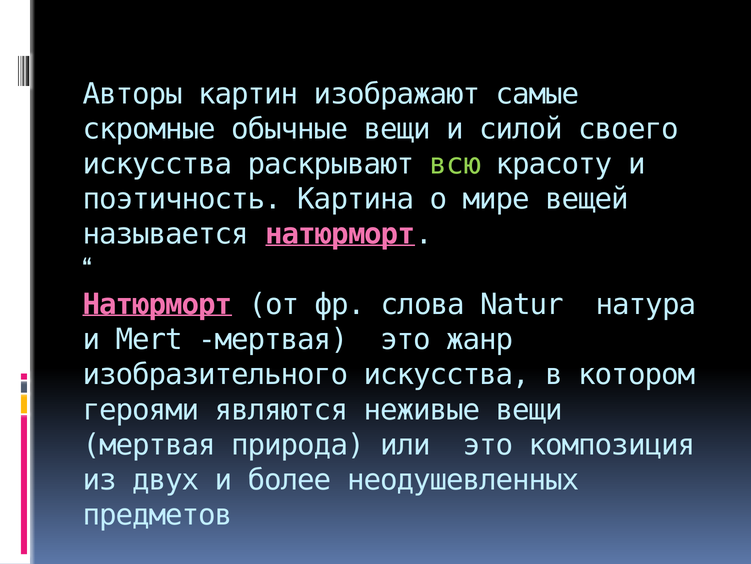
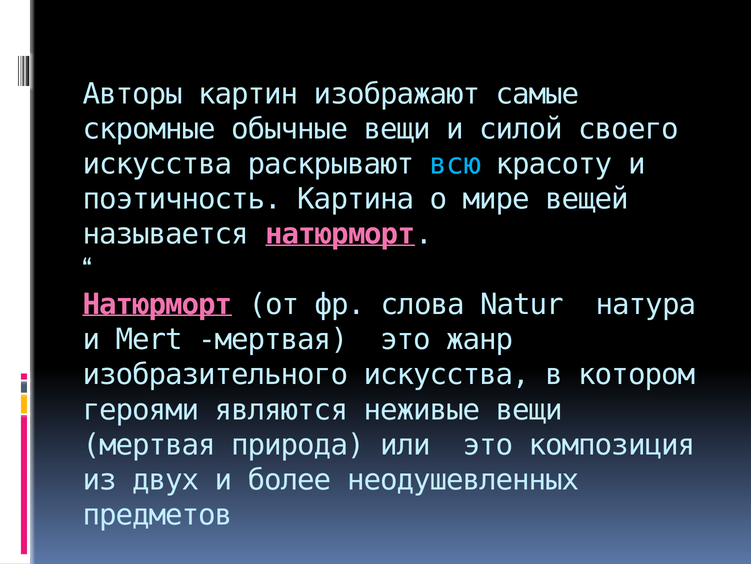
всю colour: light green -> light blue (455, 164)
